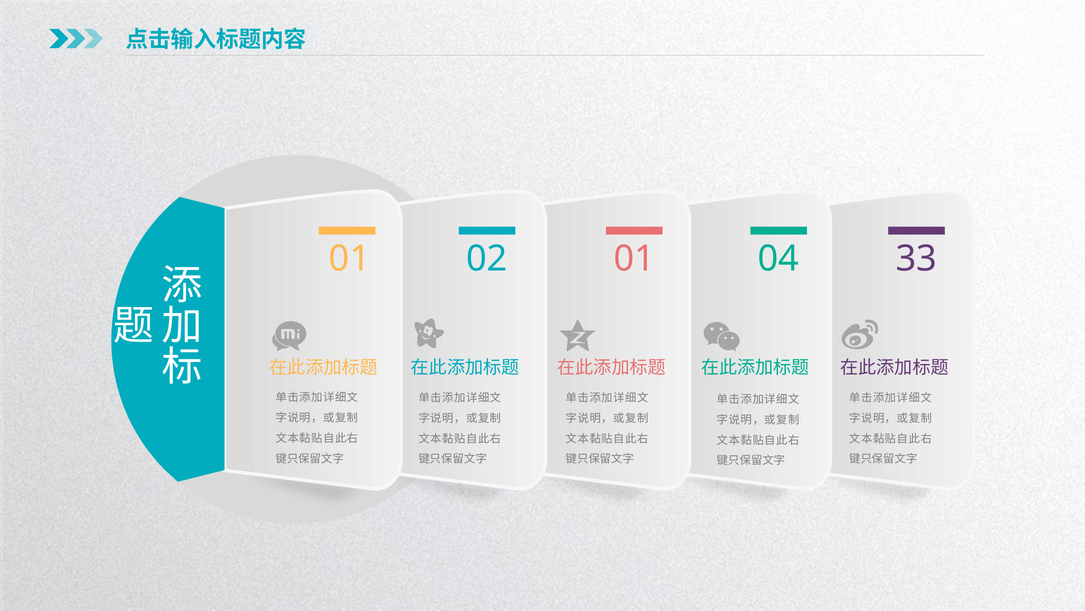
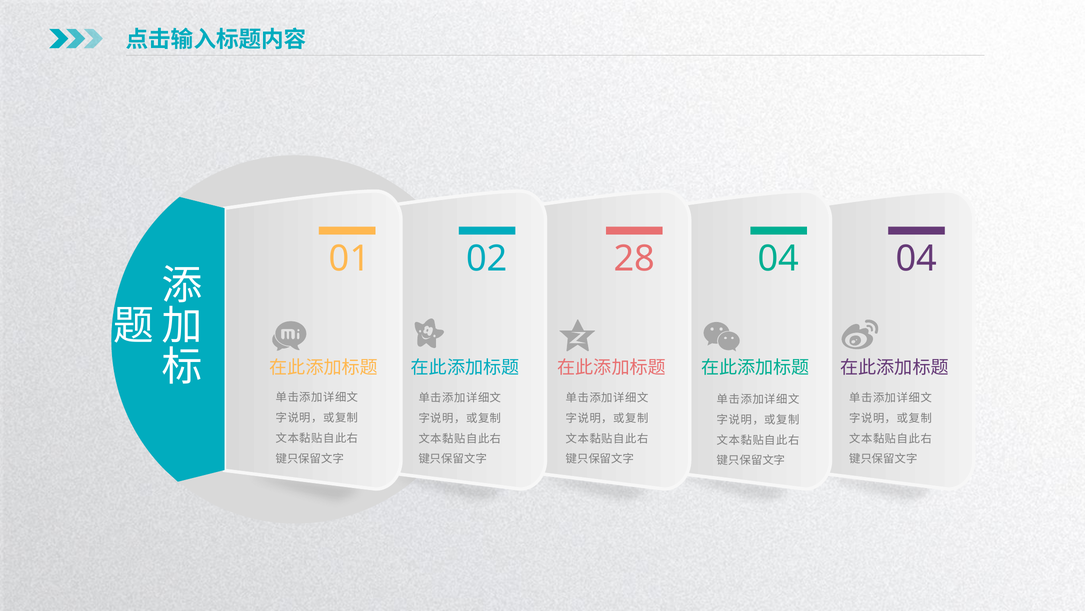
02 01: 01 -> 28 (634, 258)
04 33: 33 -> 04 (916, 258)
